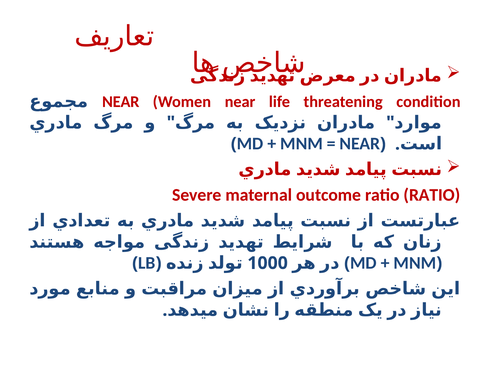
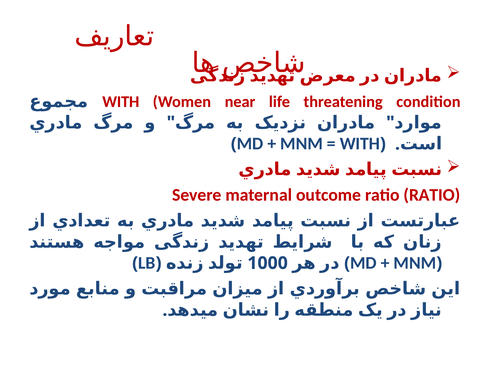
NEAR: NEAR -> WITH (121, 102)
NEAR: NEAR -> WITH (360, 144)
